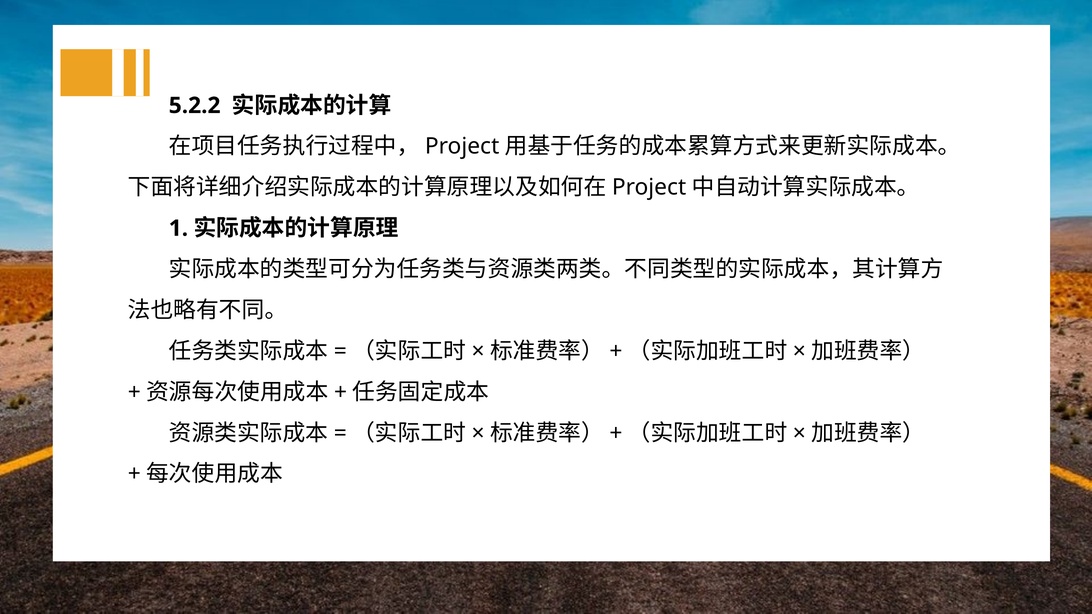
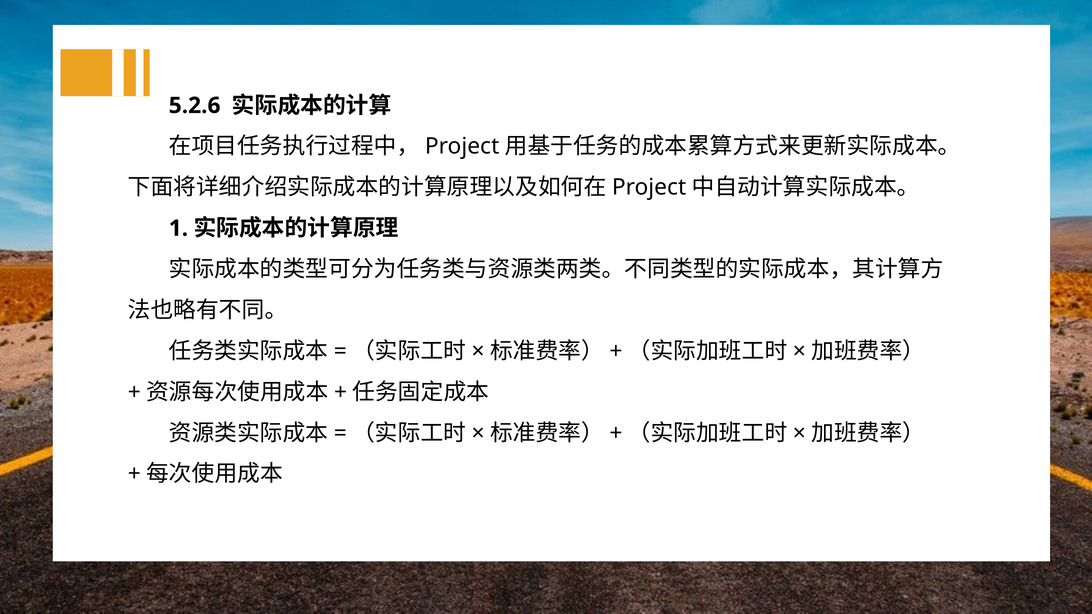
5.2.2: 5.2.2 -> 5.2.6 (195, 106)
